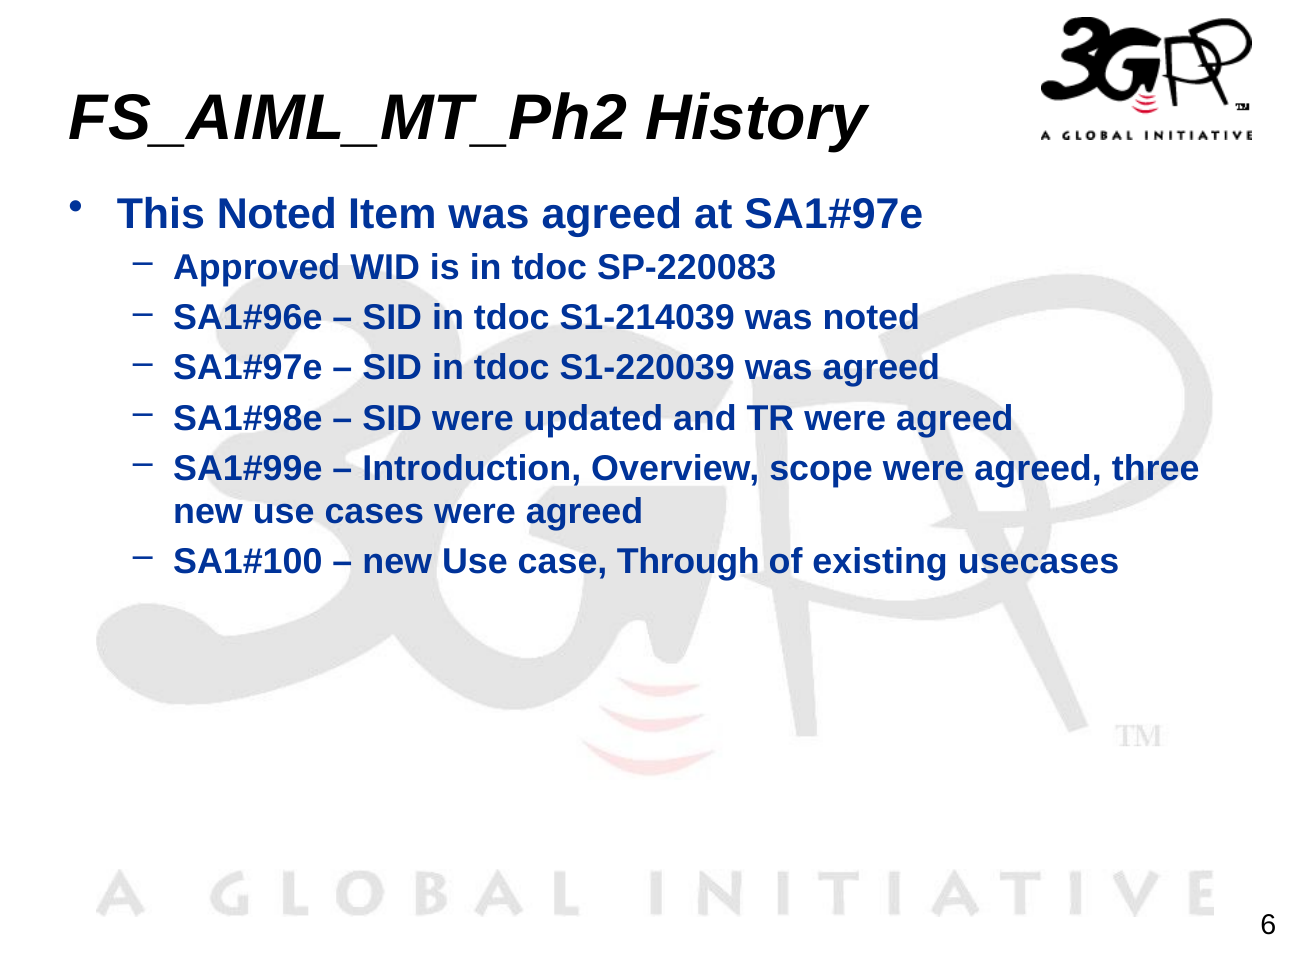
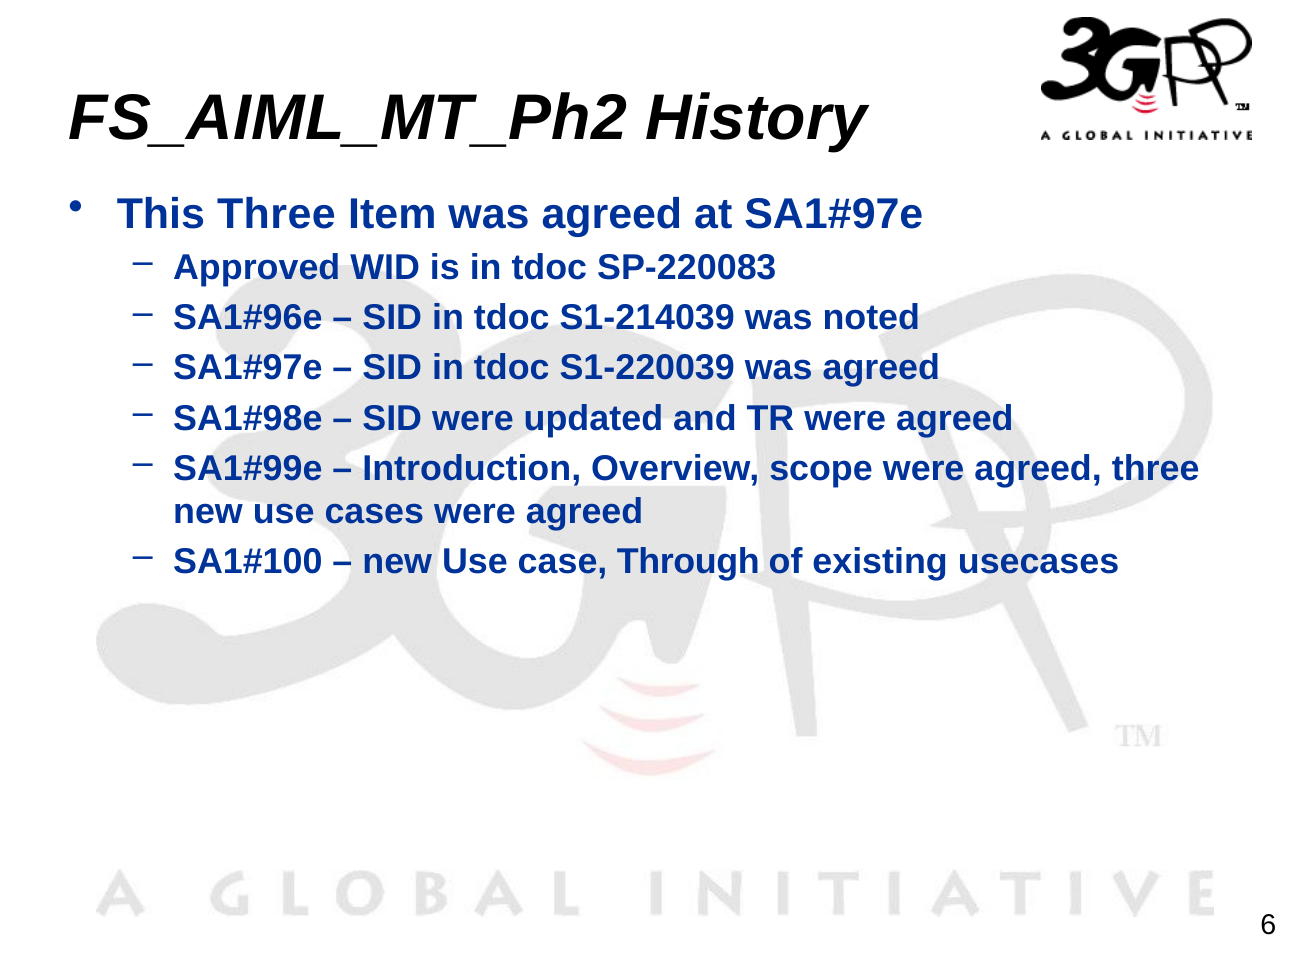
This Noted: Noted -> Three (276, 214)
